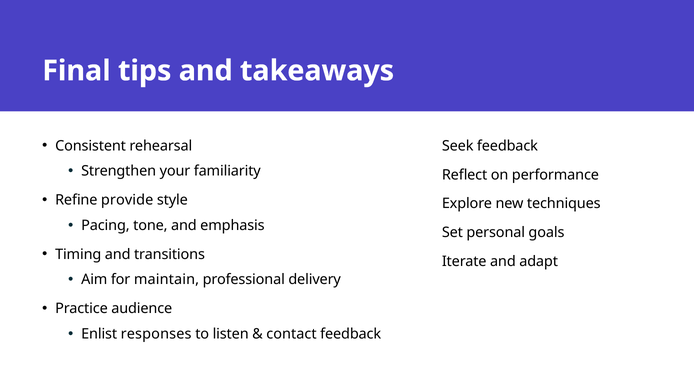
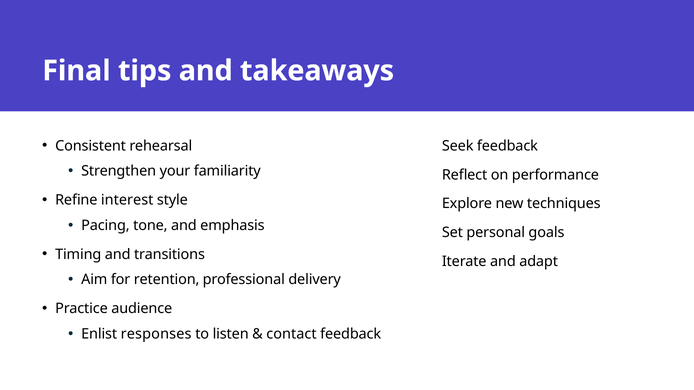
provide: provide -> interest (127, 200)
maintain: maintain -> retention (167, 280)
